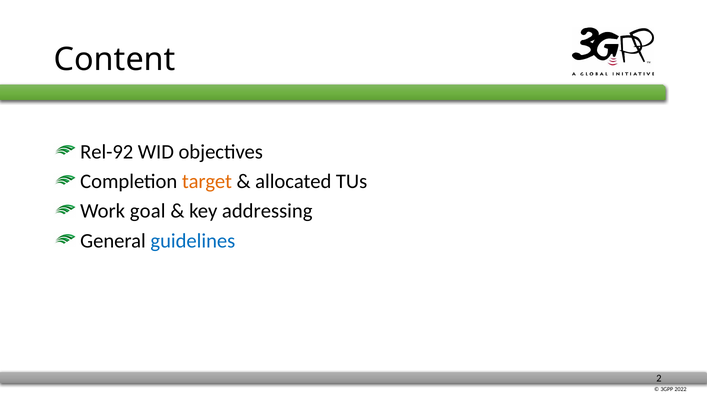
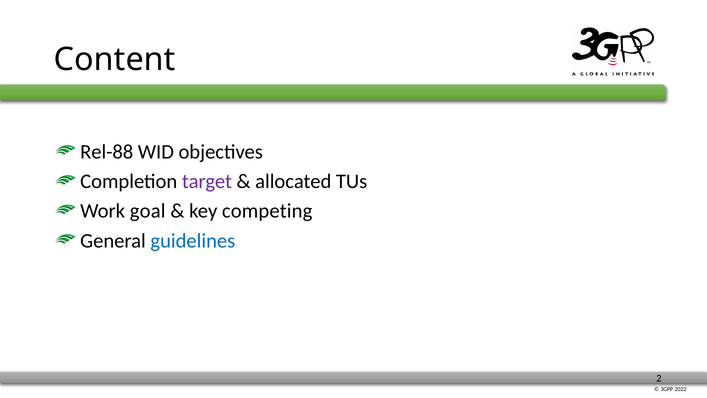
Rel-92: Rel-92 -> Rel-88 (107, 152)
target colour: orange -> purple (207, 181)
addressing: addressing -> competing (267, 211)
